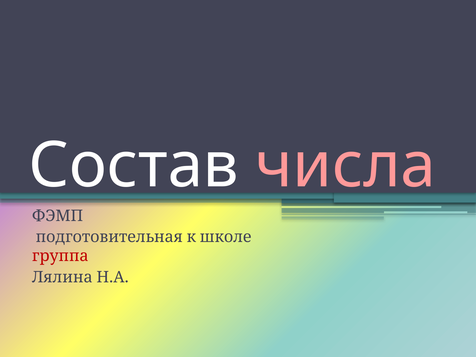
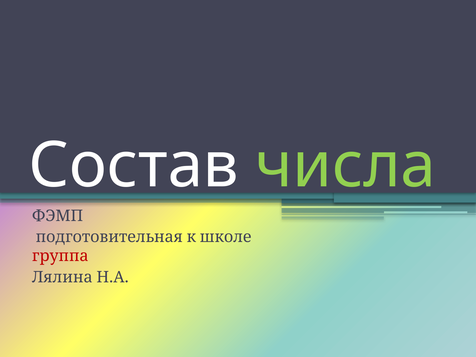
числа colour: pink -> light green (346, 166)
